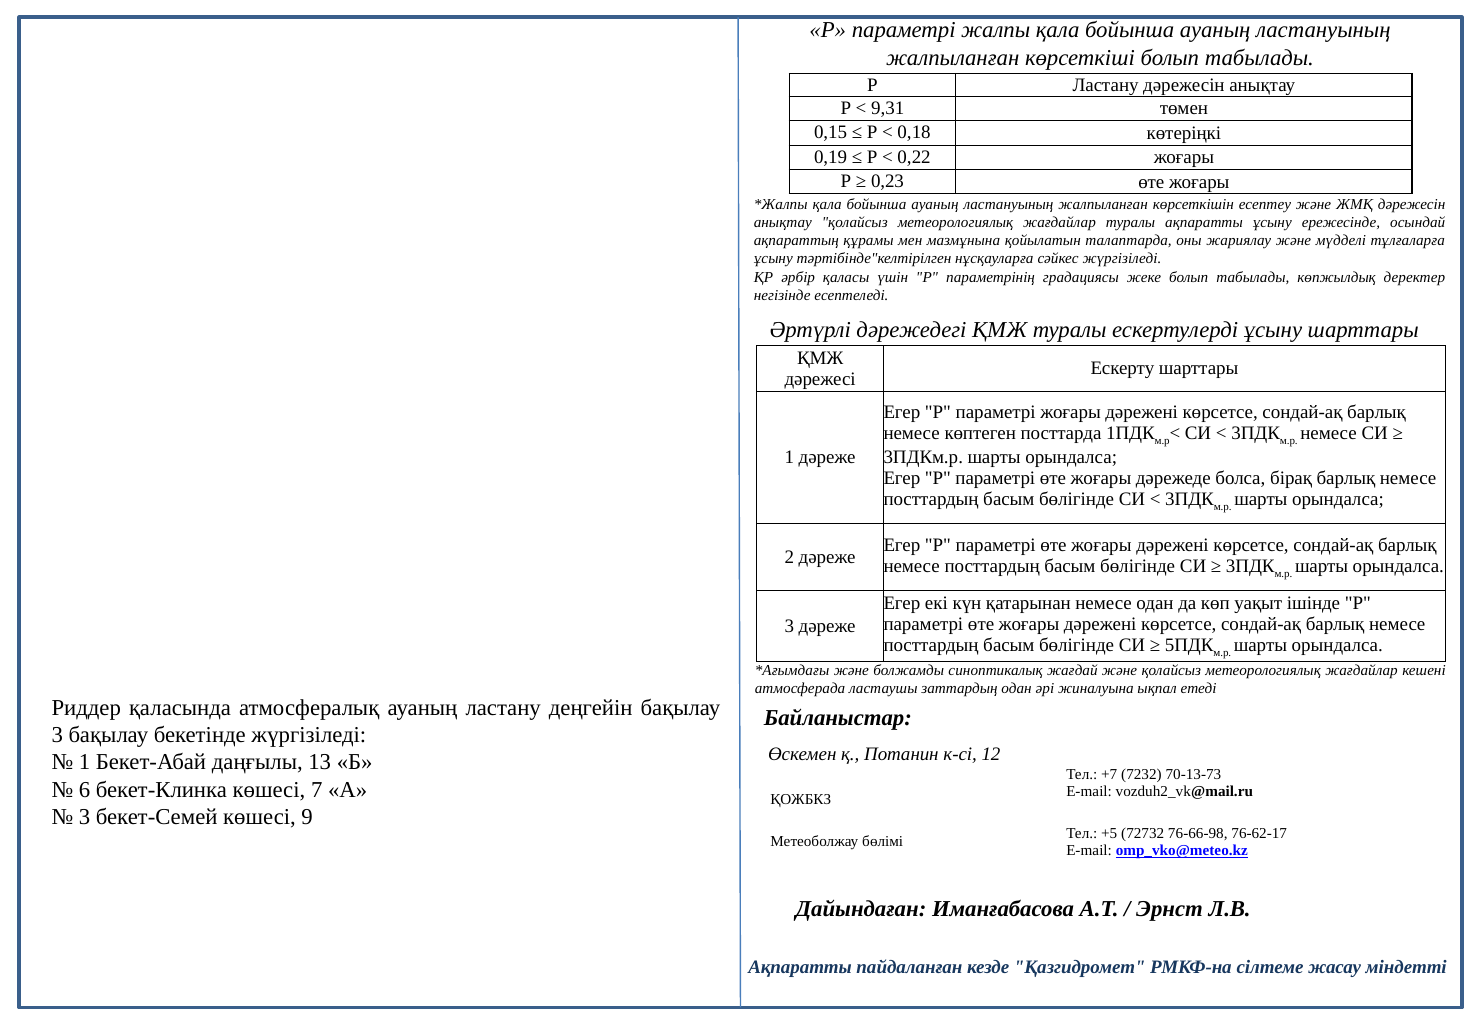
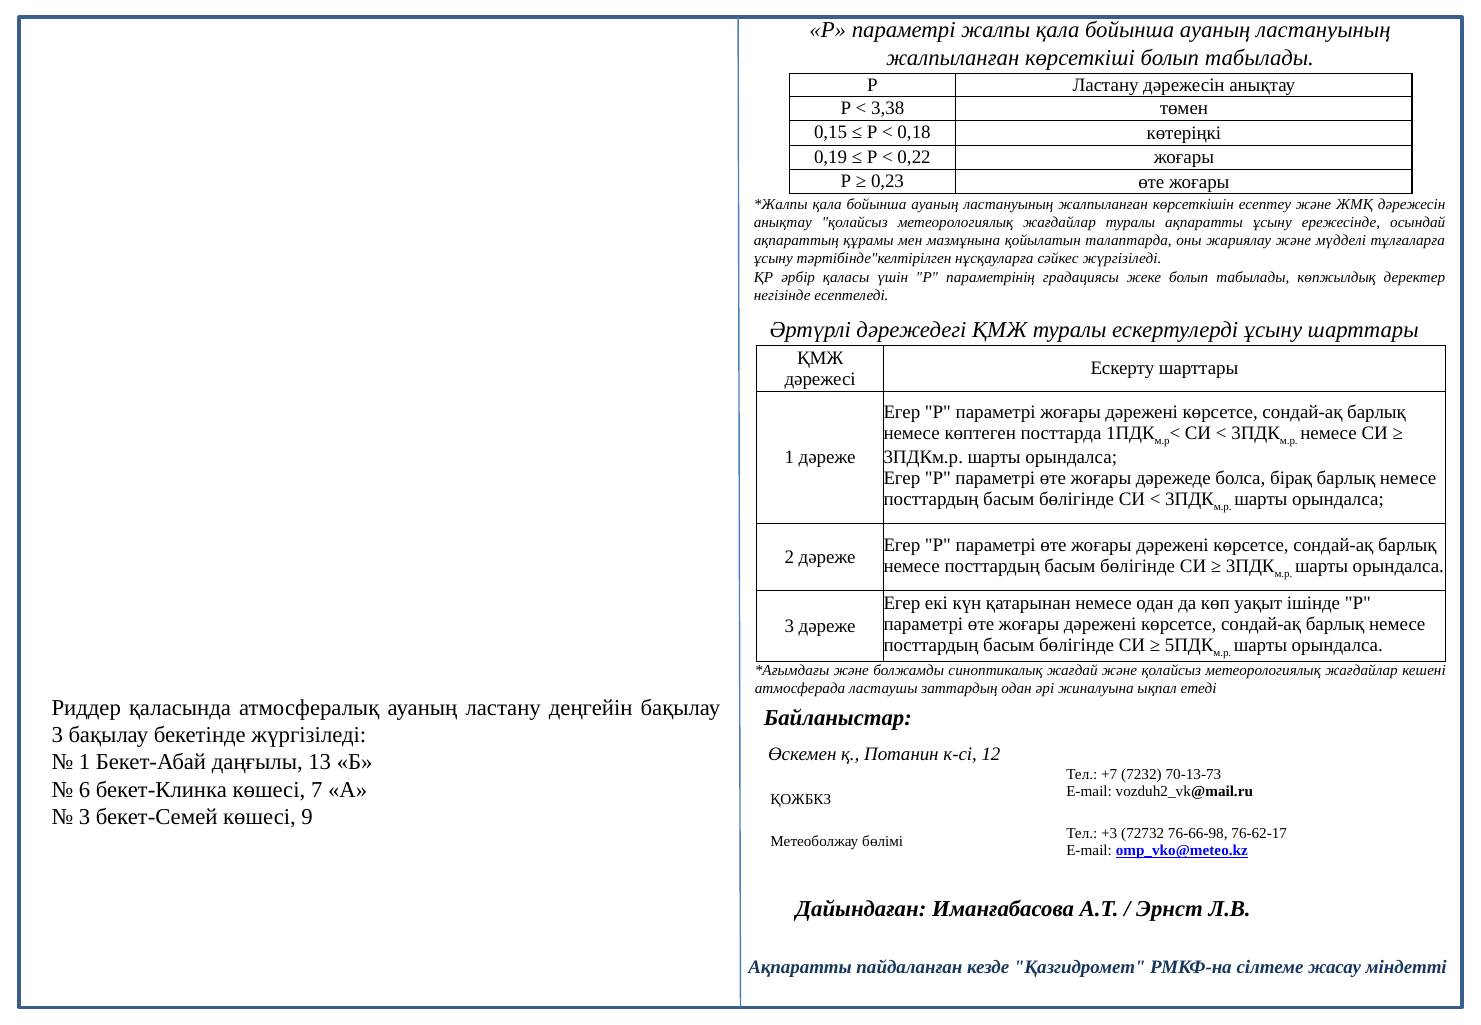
9,31: 9,31 -> 3,38 (888, 108)
+5: +5 -> +3 (1109, 834)
